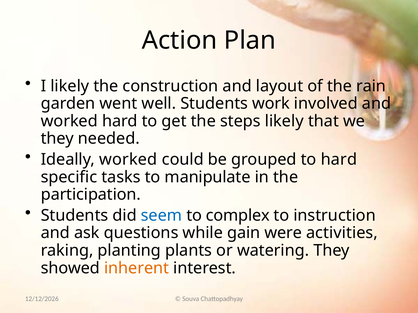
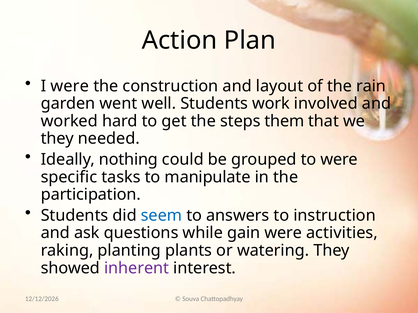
I likely: likely -> were (70, 86)
steps likely: likely -> them (284, 121)
Ideally worked: worked -> nothing (128, 160)
to hard: hard -> were (339, 160)
complex: complex -> answers (238, 216)
inherent colour: orange -> purple (137, 268)
